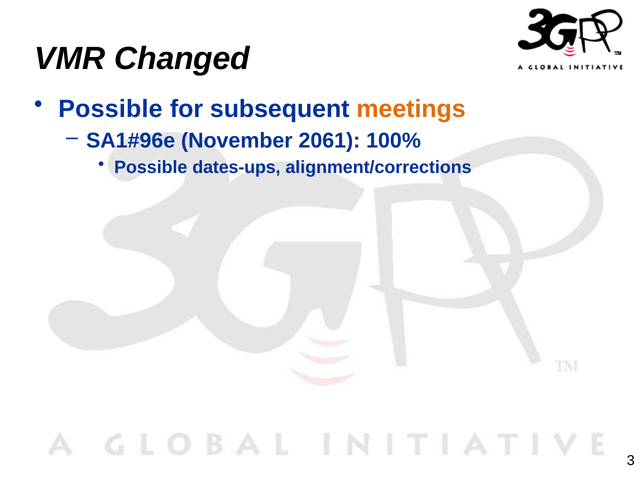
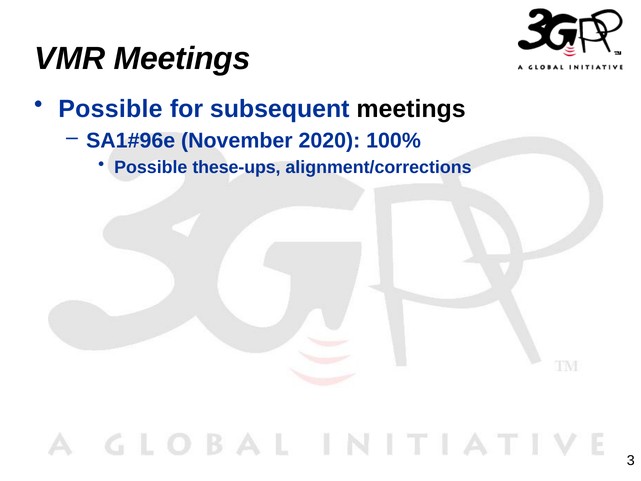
VMR Changed: Changed -> Meetings (182, 59)
meetings colour: orange -> black (411, 109)
2061: 2061 -> 2020 (329, 141)
dates-ups: dates-ups -> these-ups (236, 167)
